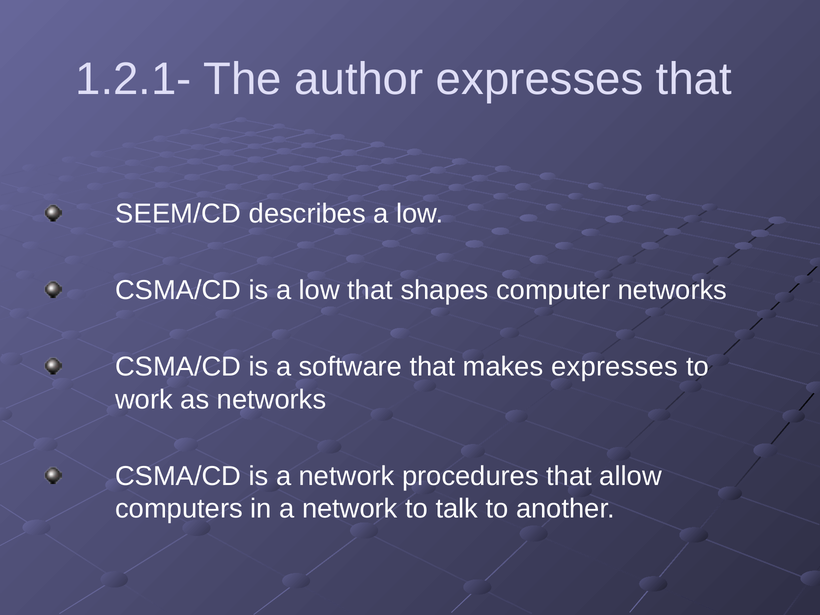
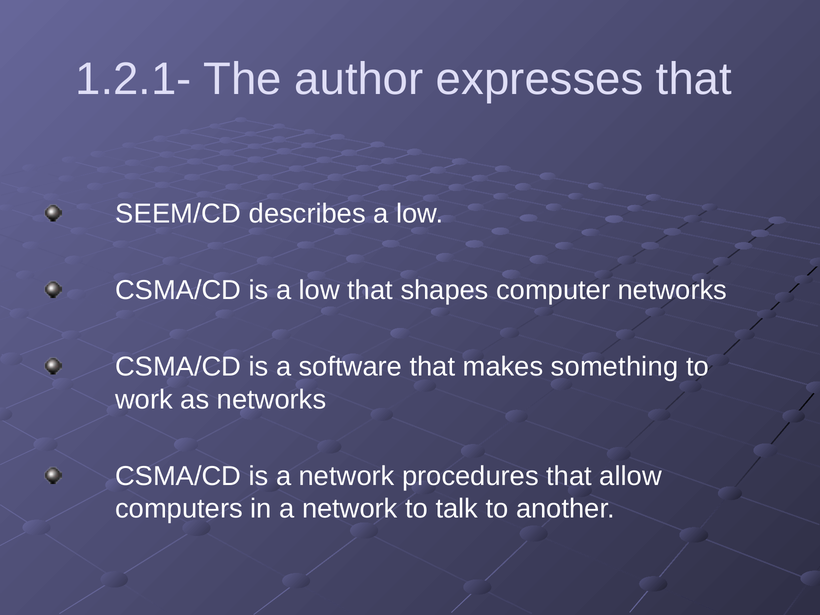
makes expresses: expresses -> something (615, 367)
